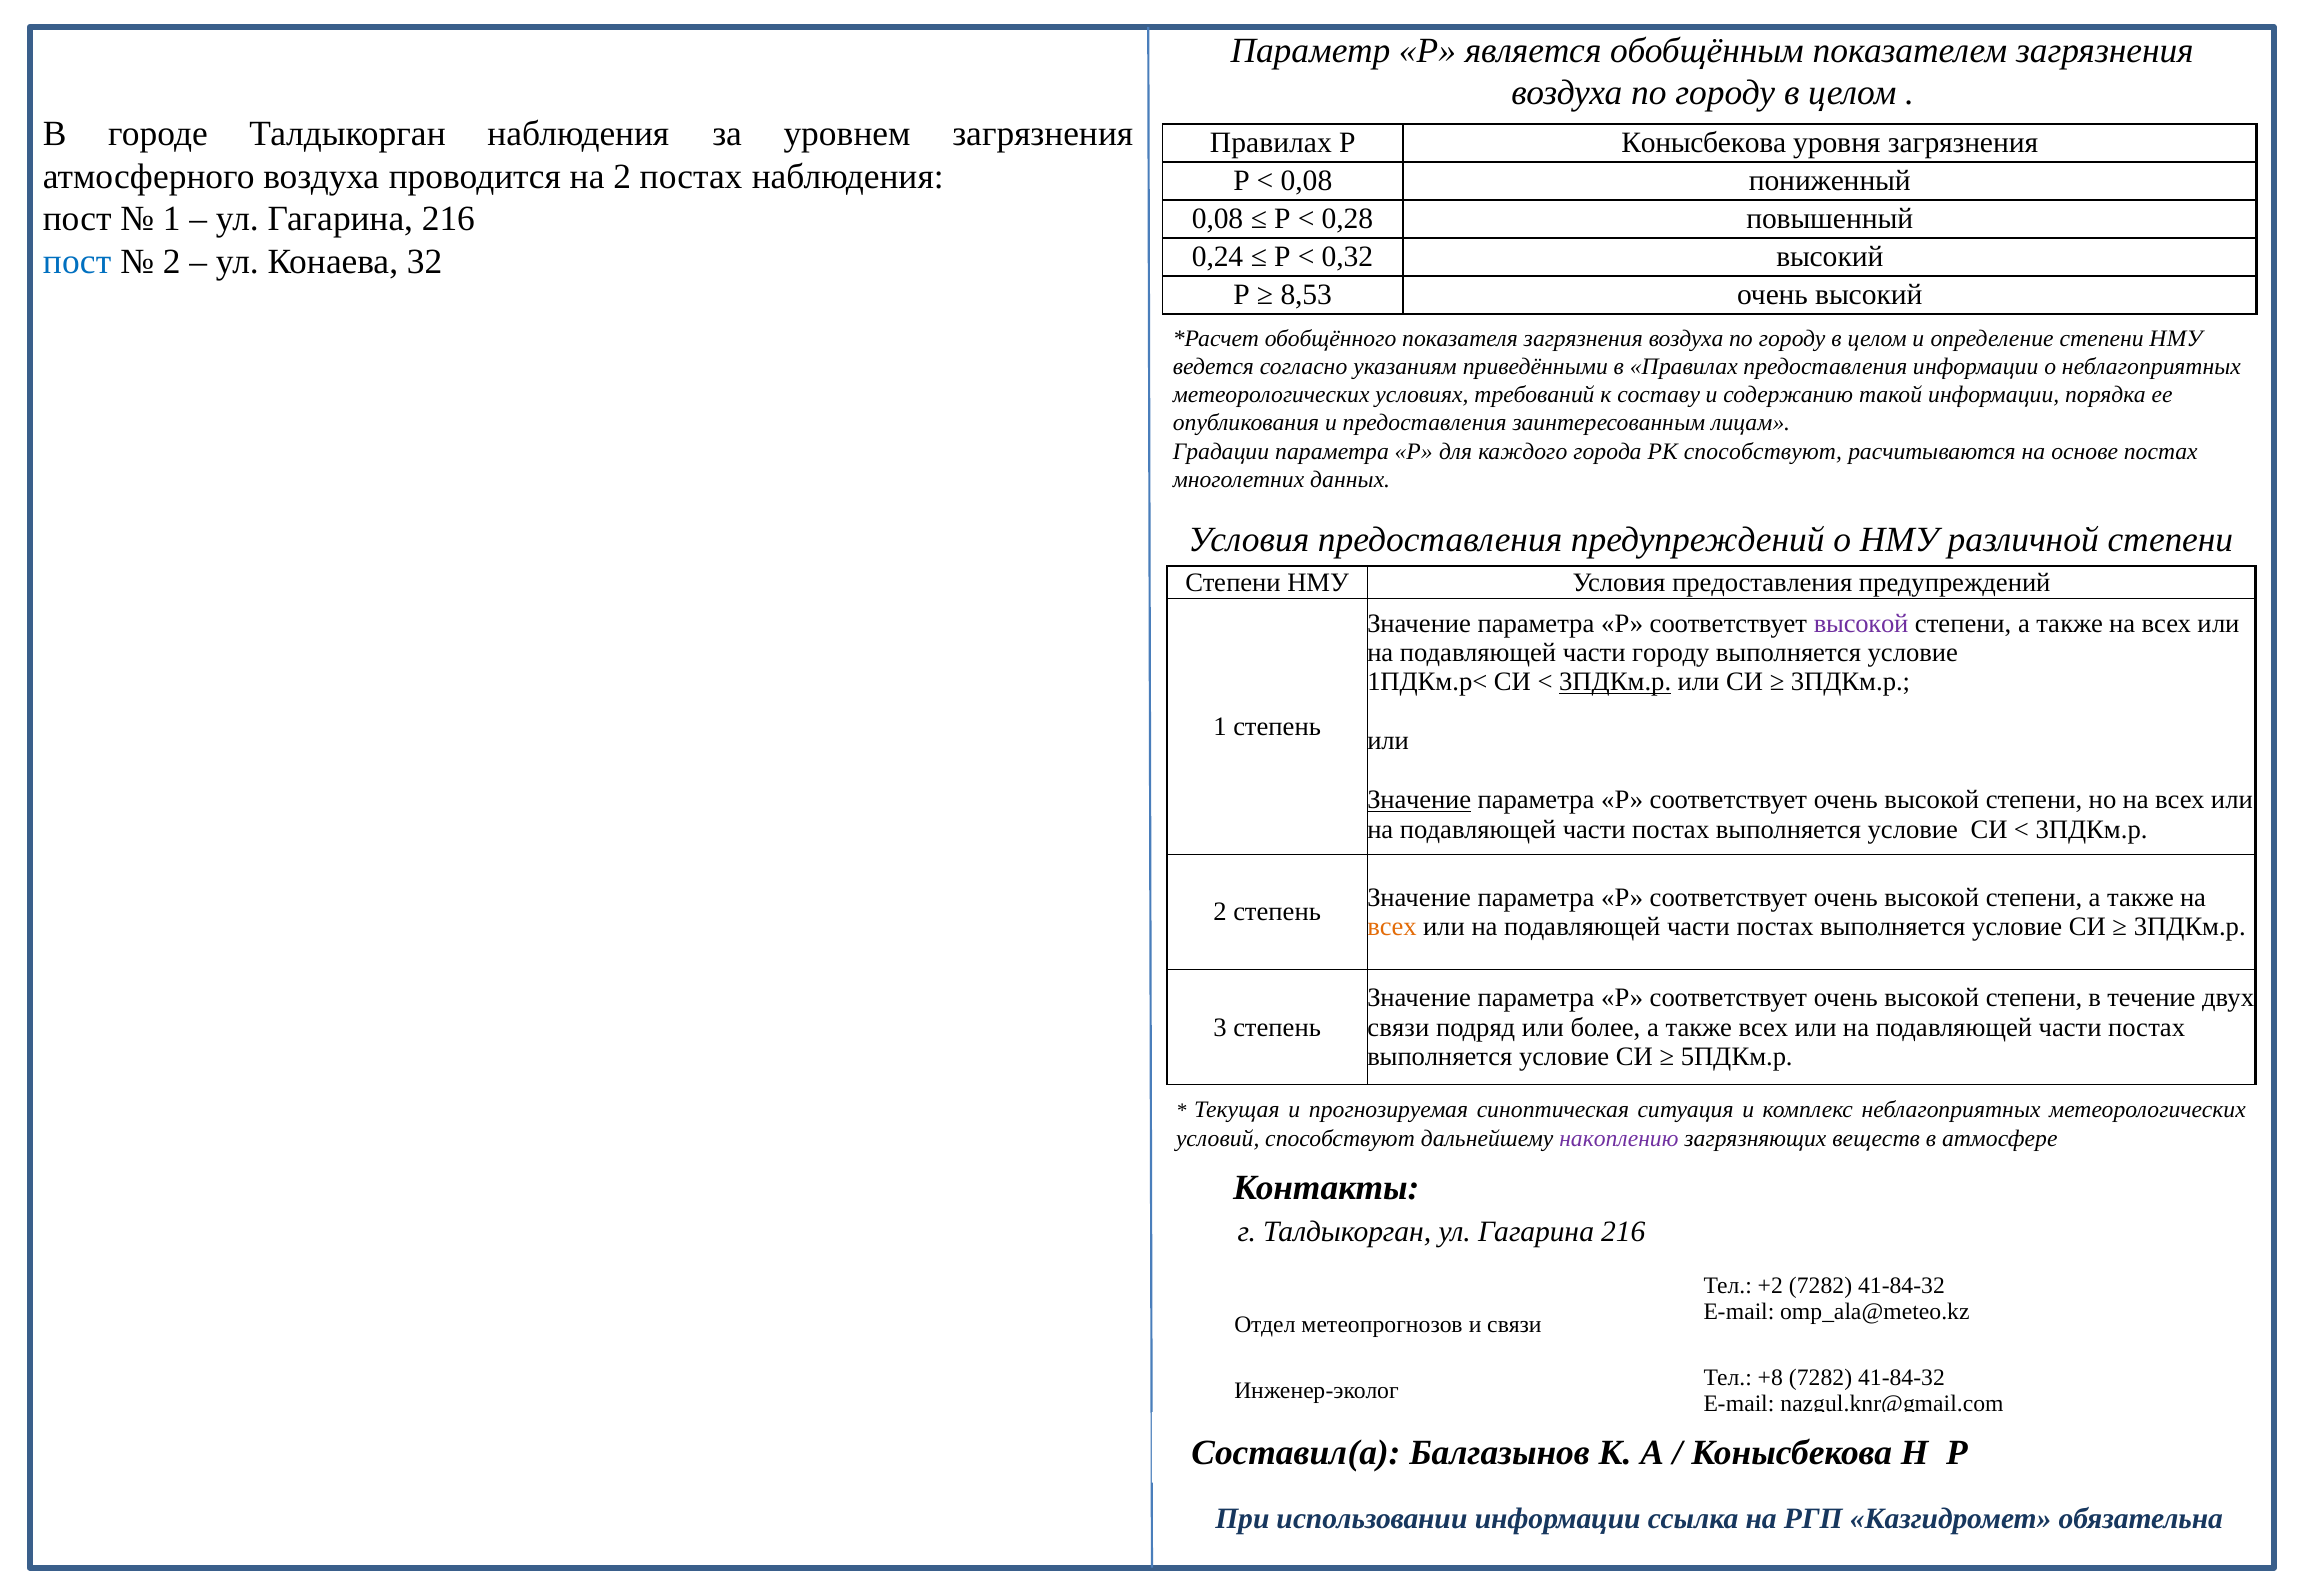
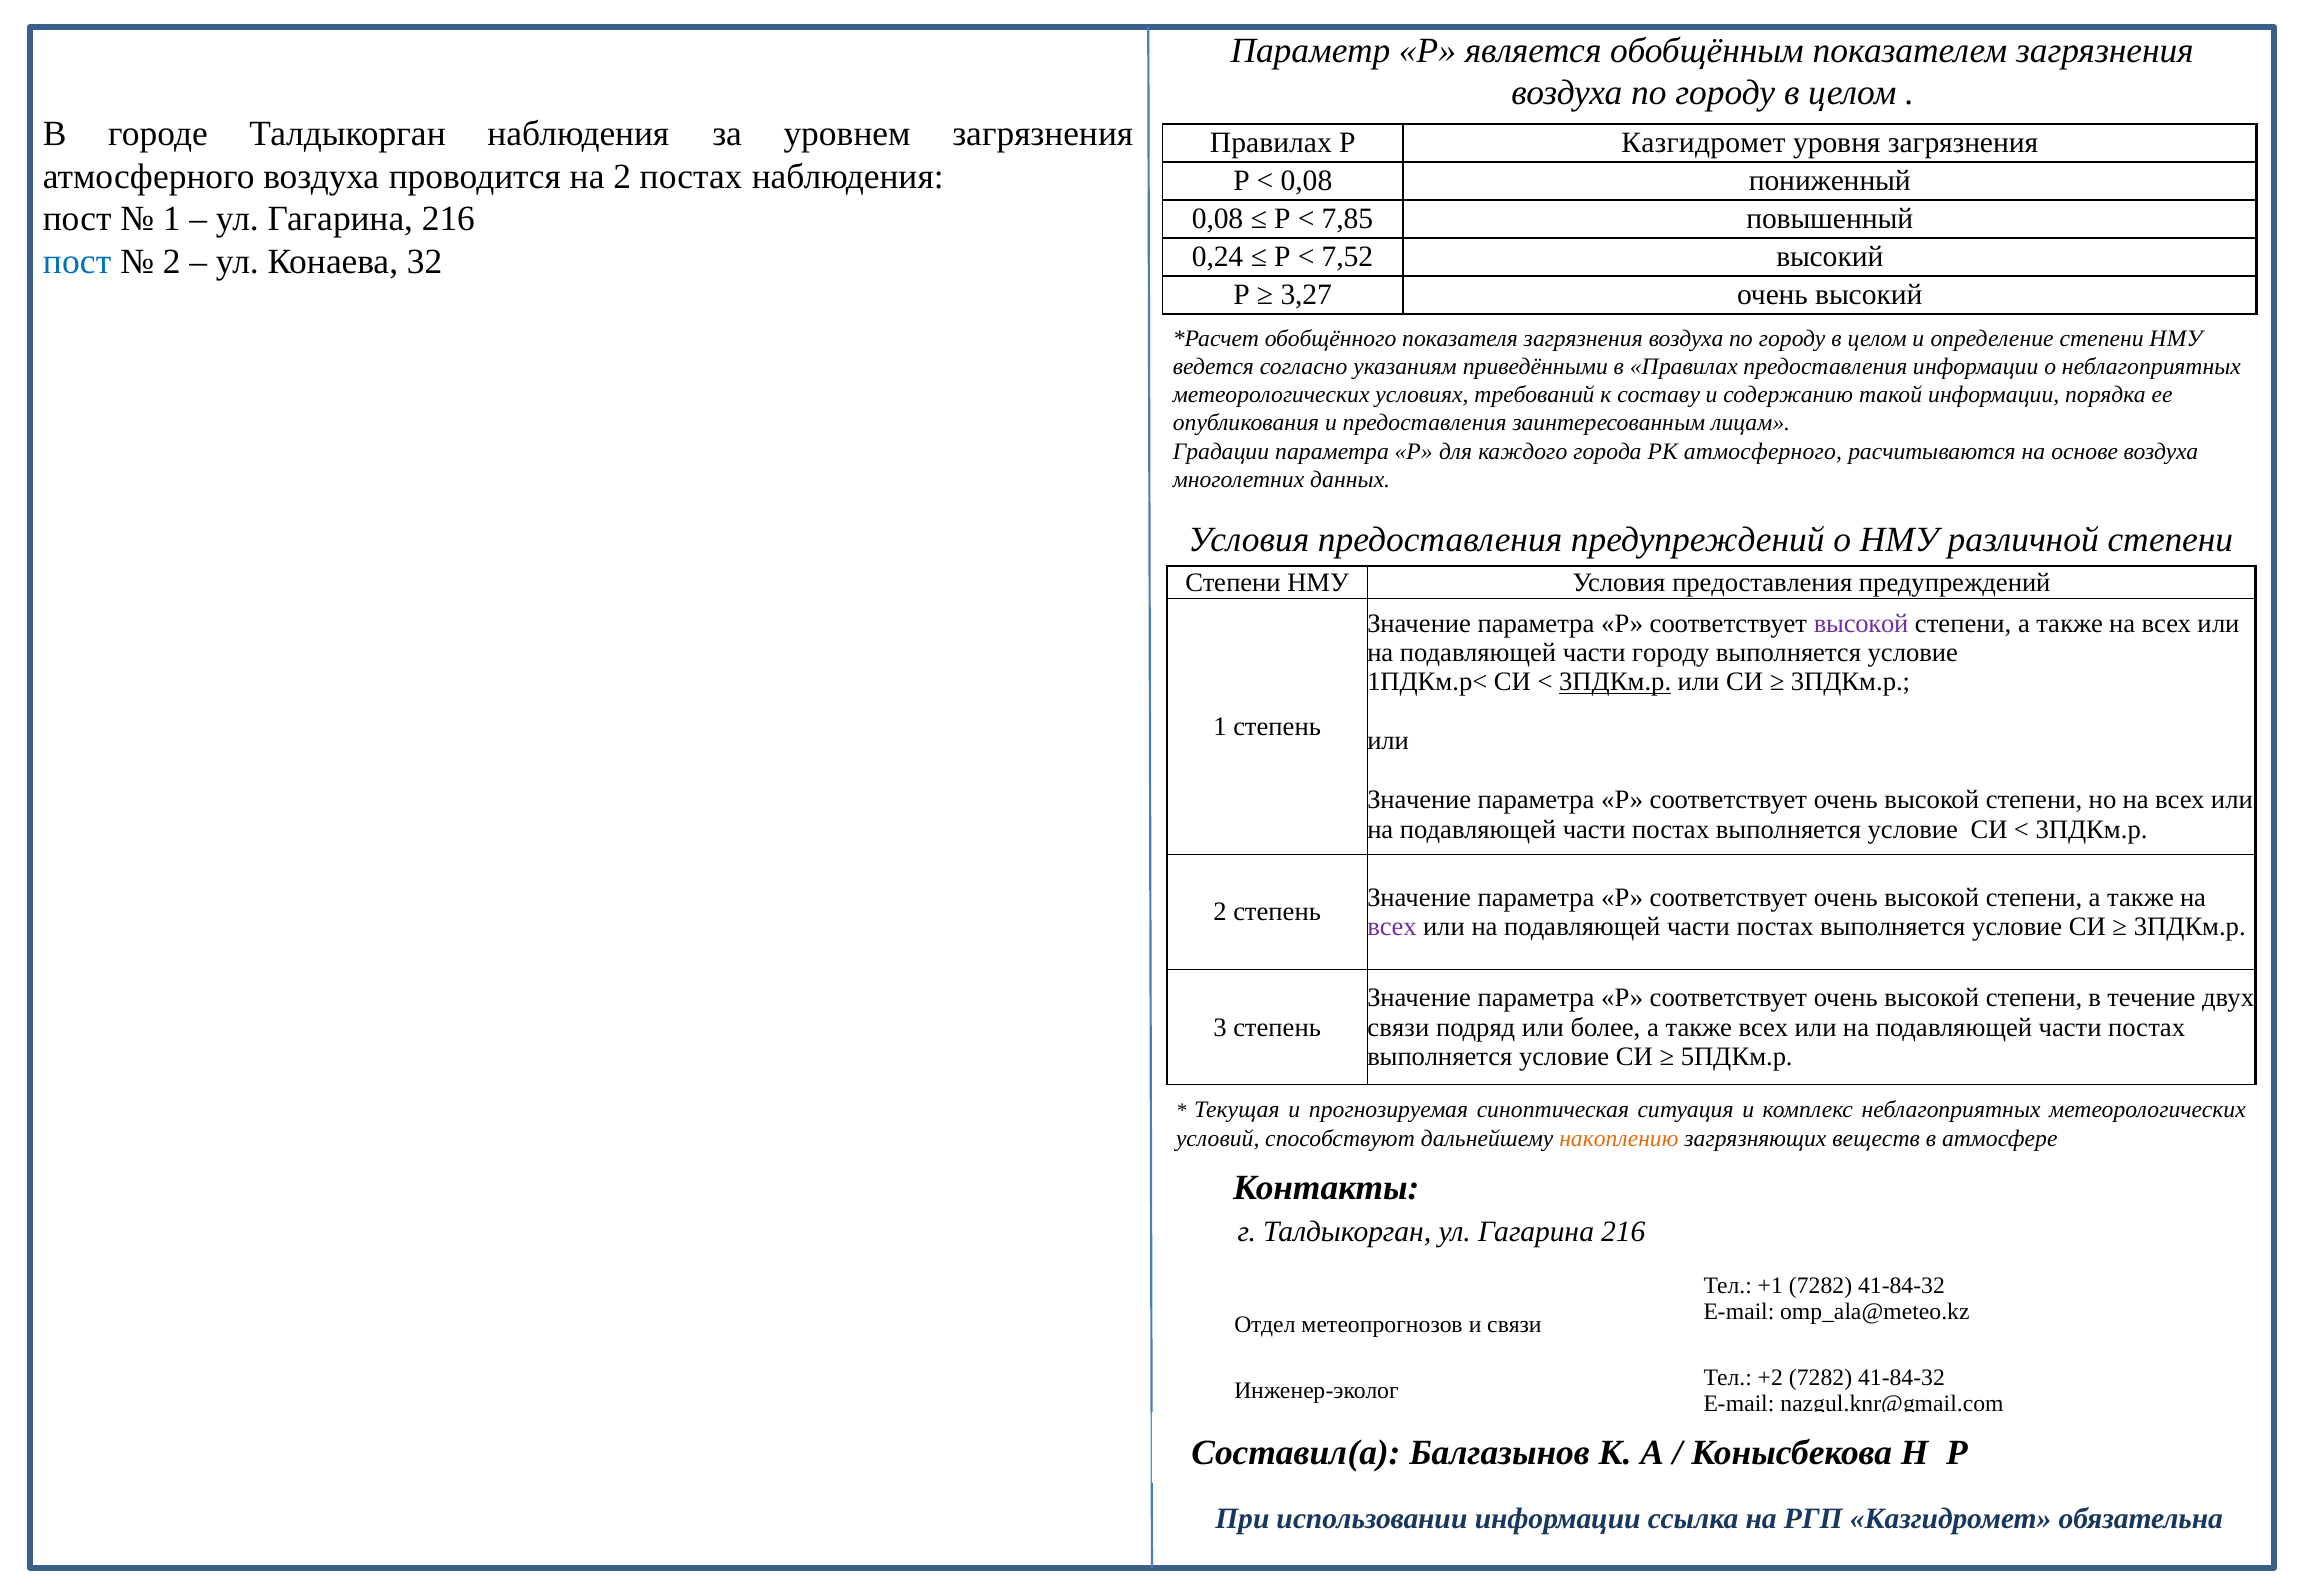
Р Конысбекова: Конысбекова -> Казгидромет (1703, 143)
0,28: 0,28 -> 7,85 (1347, 219)
0,32: 0,32 -> 7,52 (1347, 257)
8,53: 8,53 -> 3,27 (1306, 295)
РК способствуют: способствуют -> атмосферного (1763, 451)
основе постах: постах -> воздуха (2161, 451)
Значение underline: present -> none (1419, 800)
всех colour: orange -> purple (1392, 927)
накоплению colour: purple -> orange (1619, 1138)
+2: +2 -> +1 (1770, 1286)
+8: +8 -> +2 (1770, 1378)
